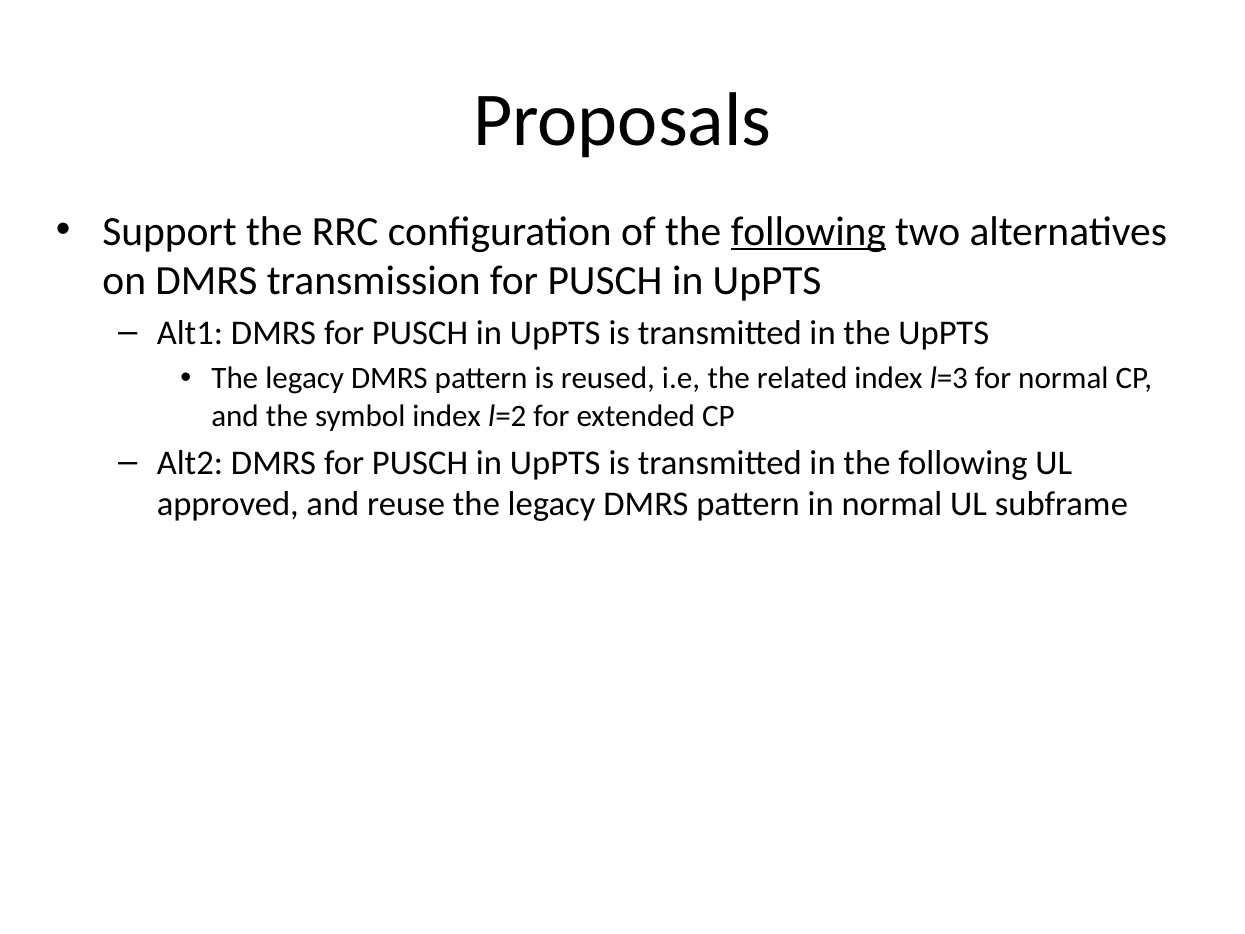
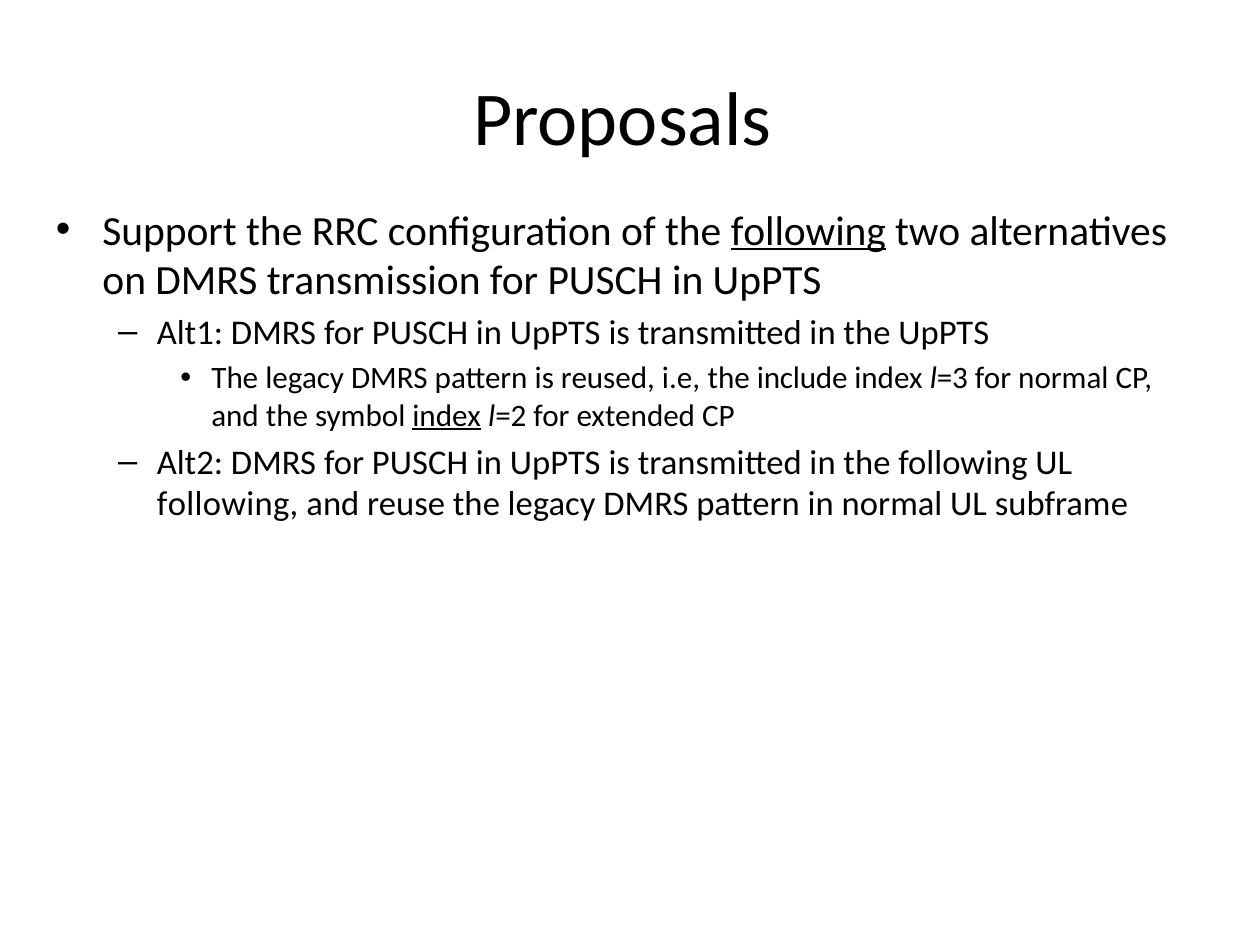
related: related -> include (802, 379)
index underline: none -> present (447, 416)
approved: approved -> following (228, 504)
